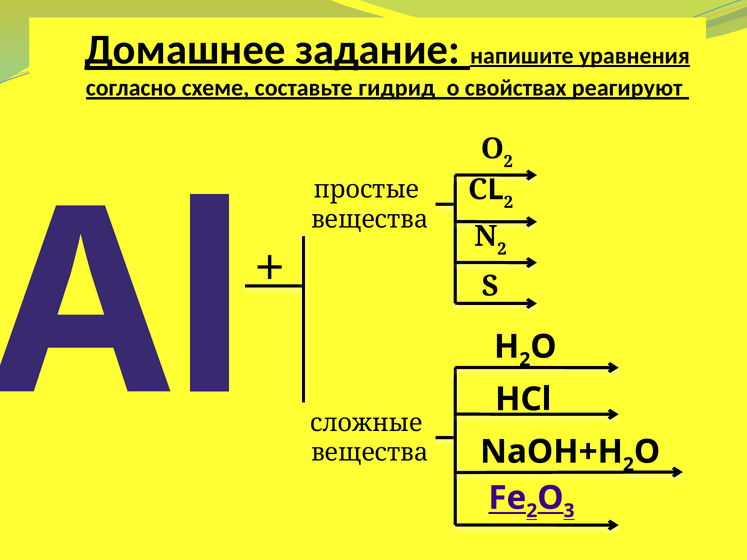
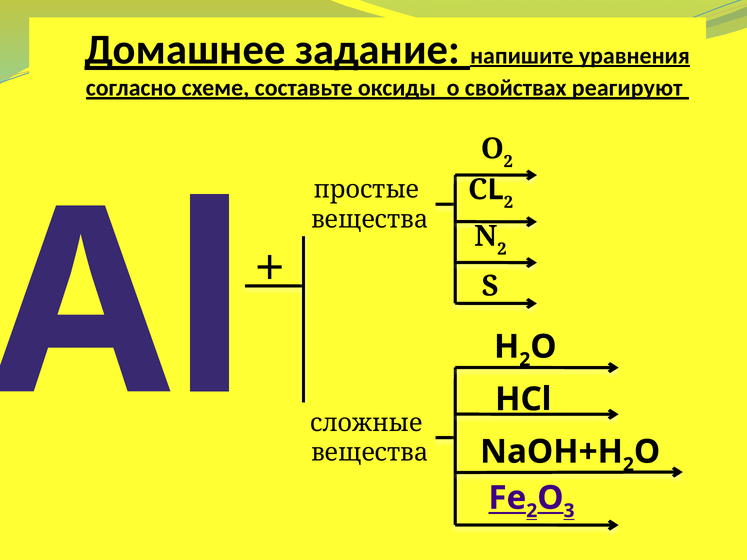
гидрид: гидрид -> оксиды (397, 88)
